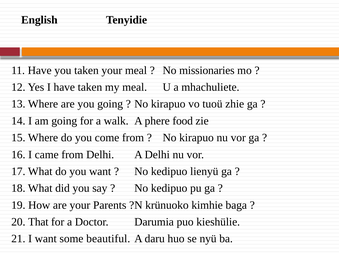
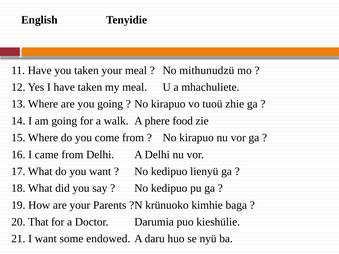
missionaries: missionaries -> mithunudzü (207, 70)
beautiful: beautiful -> endowed (108, 239)
